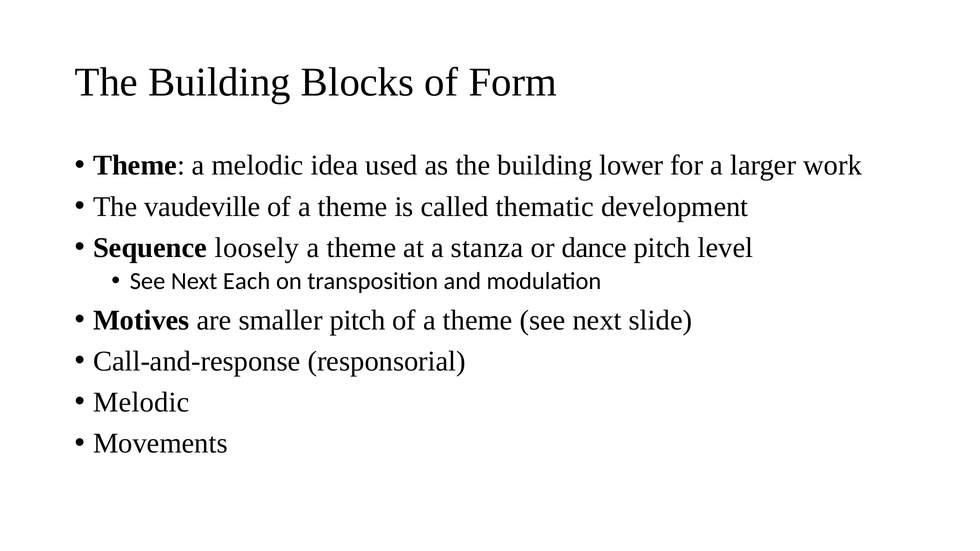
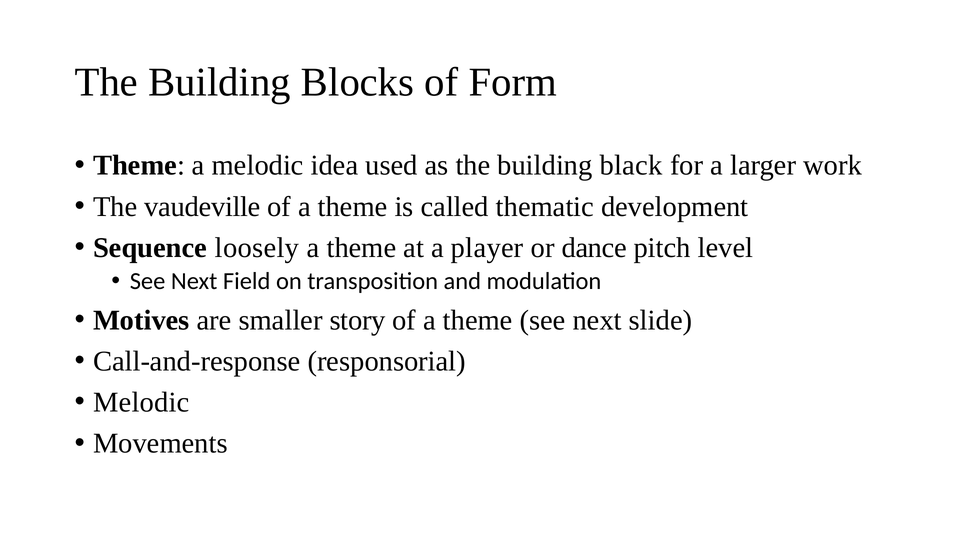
lower: lower -> black (631, 166)
stanza: stanza -> player (487, 248)
Each: Each -> Field (247, 281)
smaller pitch: pitch -> story (358, 320)
